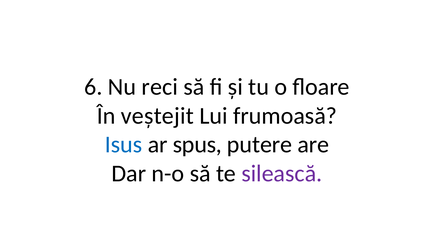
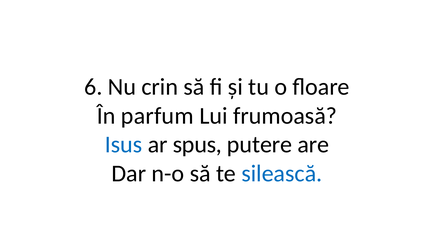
reci: reci -> crin (160, 87)
veștejit: veștejit -> parfum (157, 116)
silească colour: purple -> blue (282, 174)
